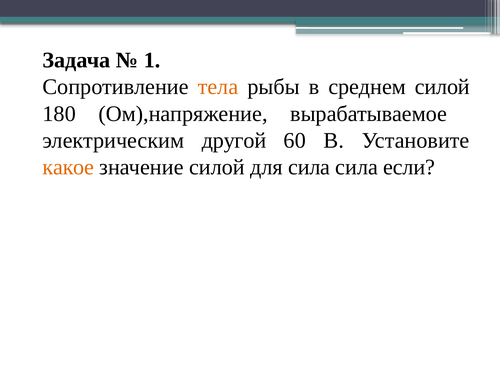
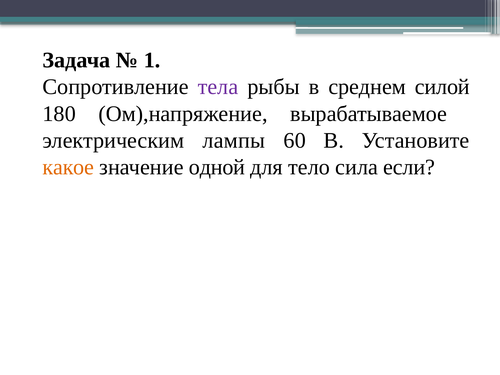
тела colour: orange -> purple (218, 87)
другой: другой -> лампы (234, 140)
значение силой: силой -> одной (217, 167)
для сила: сила -> тело (309, 167)
